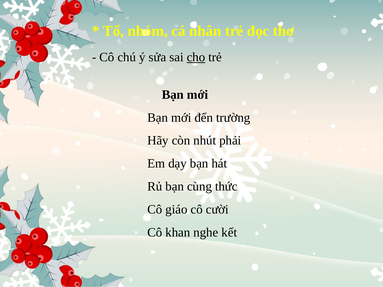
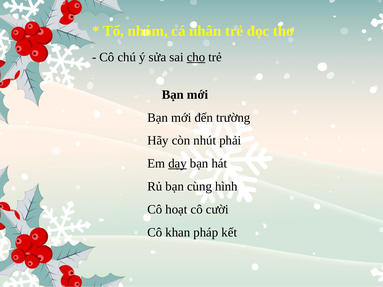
dạy underline: none -> present (177, 164)
thức: thức -> hình (226, 187)
giáo: giáo -> hoạt (176, 210)
nghe: nghe -> pháp (206, 233)
